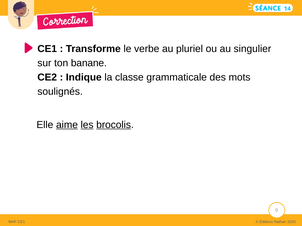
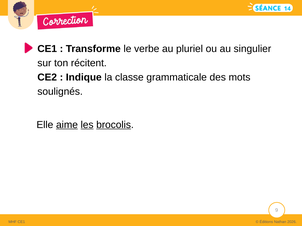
banane: banane -> récitent (89, 63)
